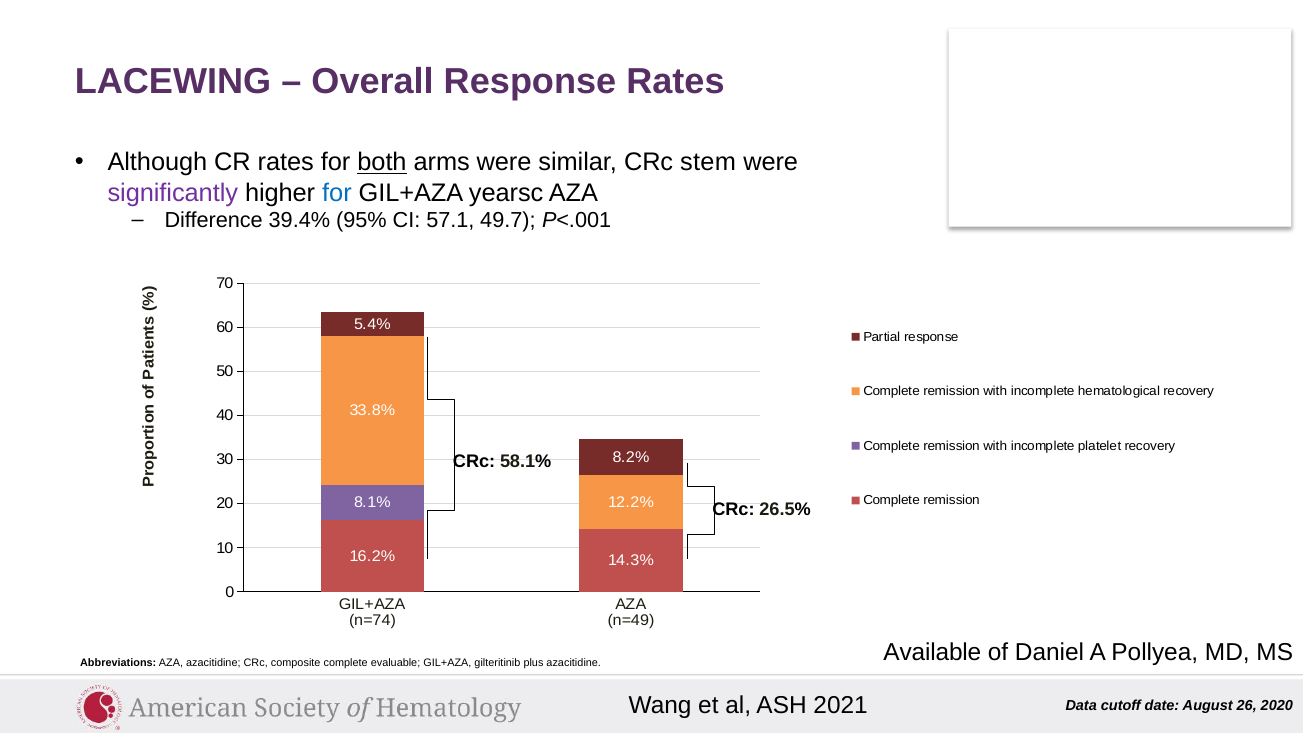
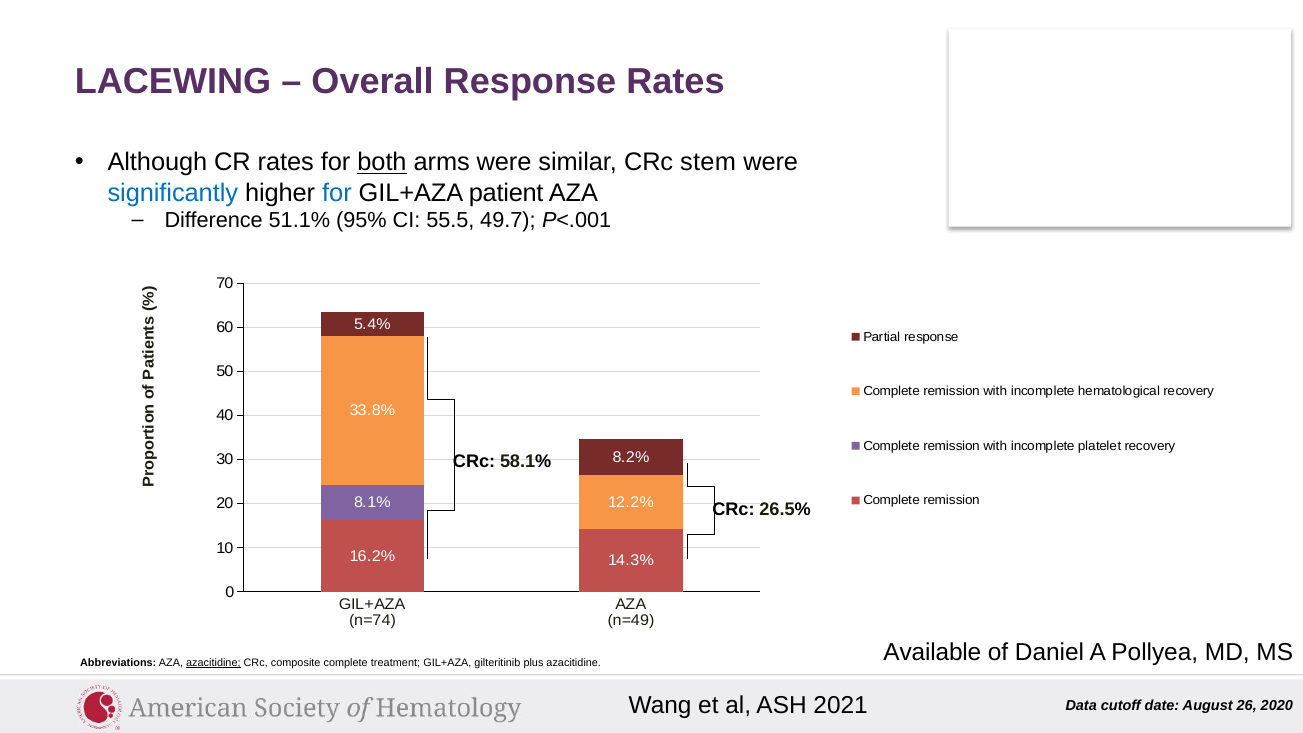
significantly colour: purple -> blue (173, 193)
yearsc: yearsc -> patient (506, 193)
39.4%: 39.4% -> 51.1% (299, 221)
57.1: 57.1 -> 55.5 (450, 221)
azacitidine underline: none -> present (213, 663)
evaluable: evaluable -> treatment (396, 663)
